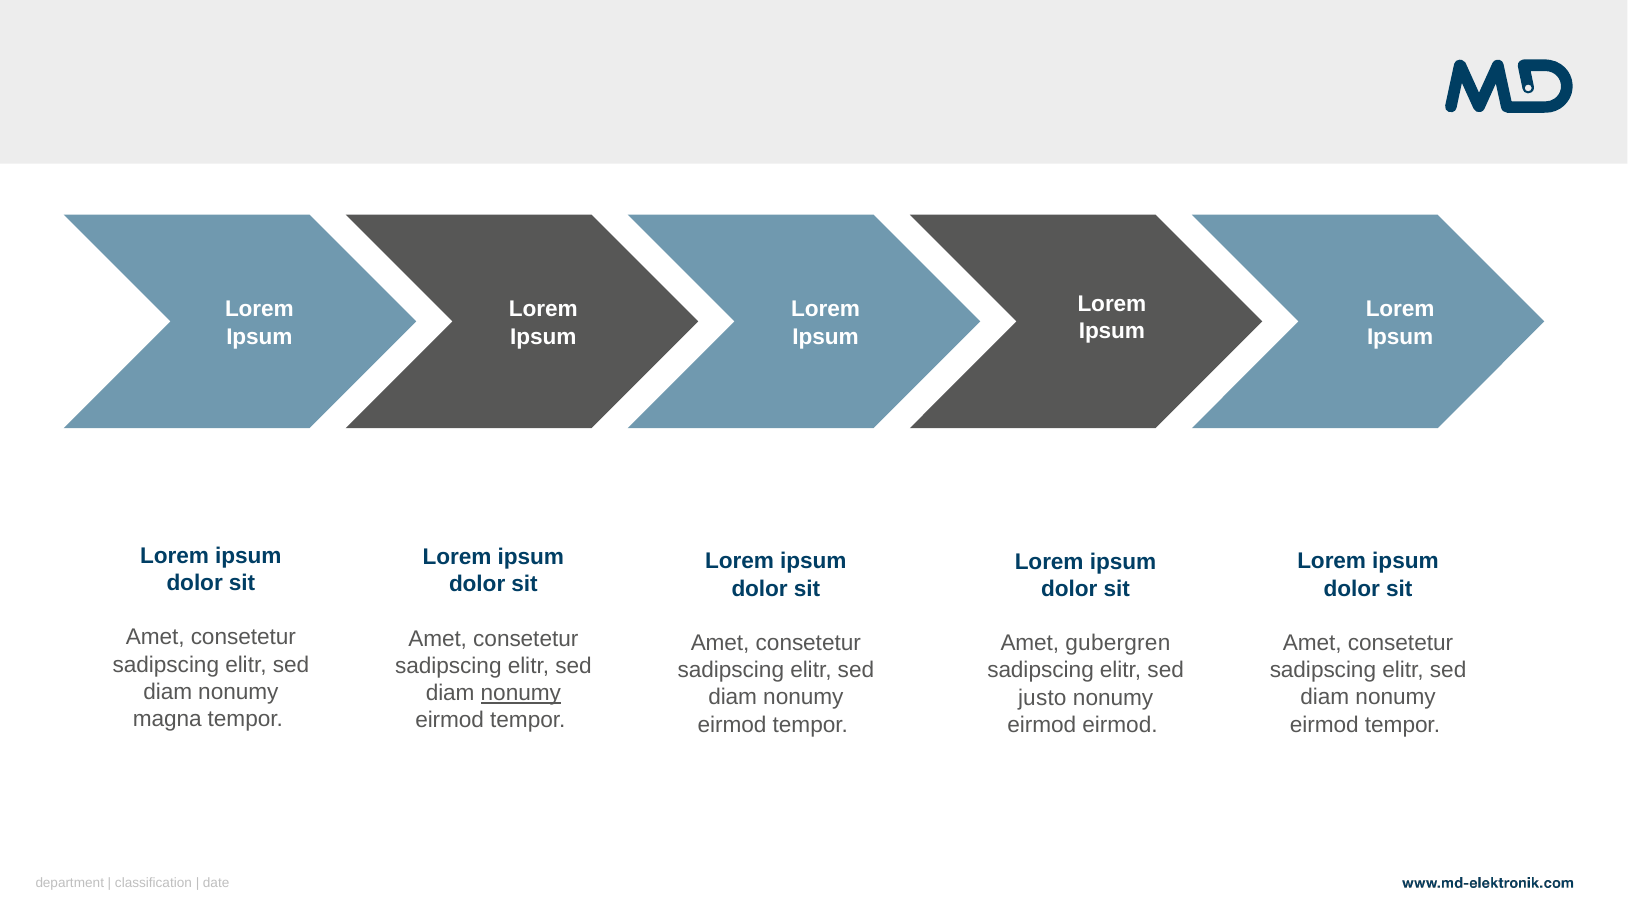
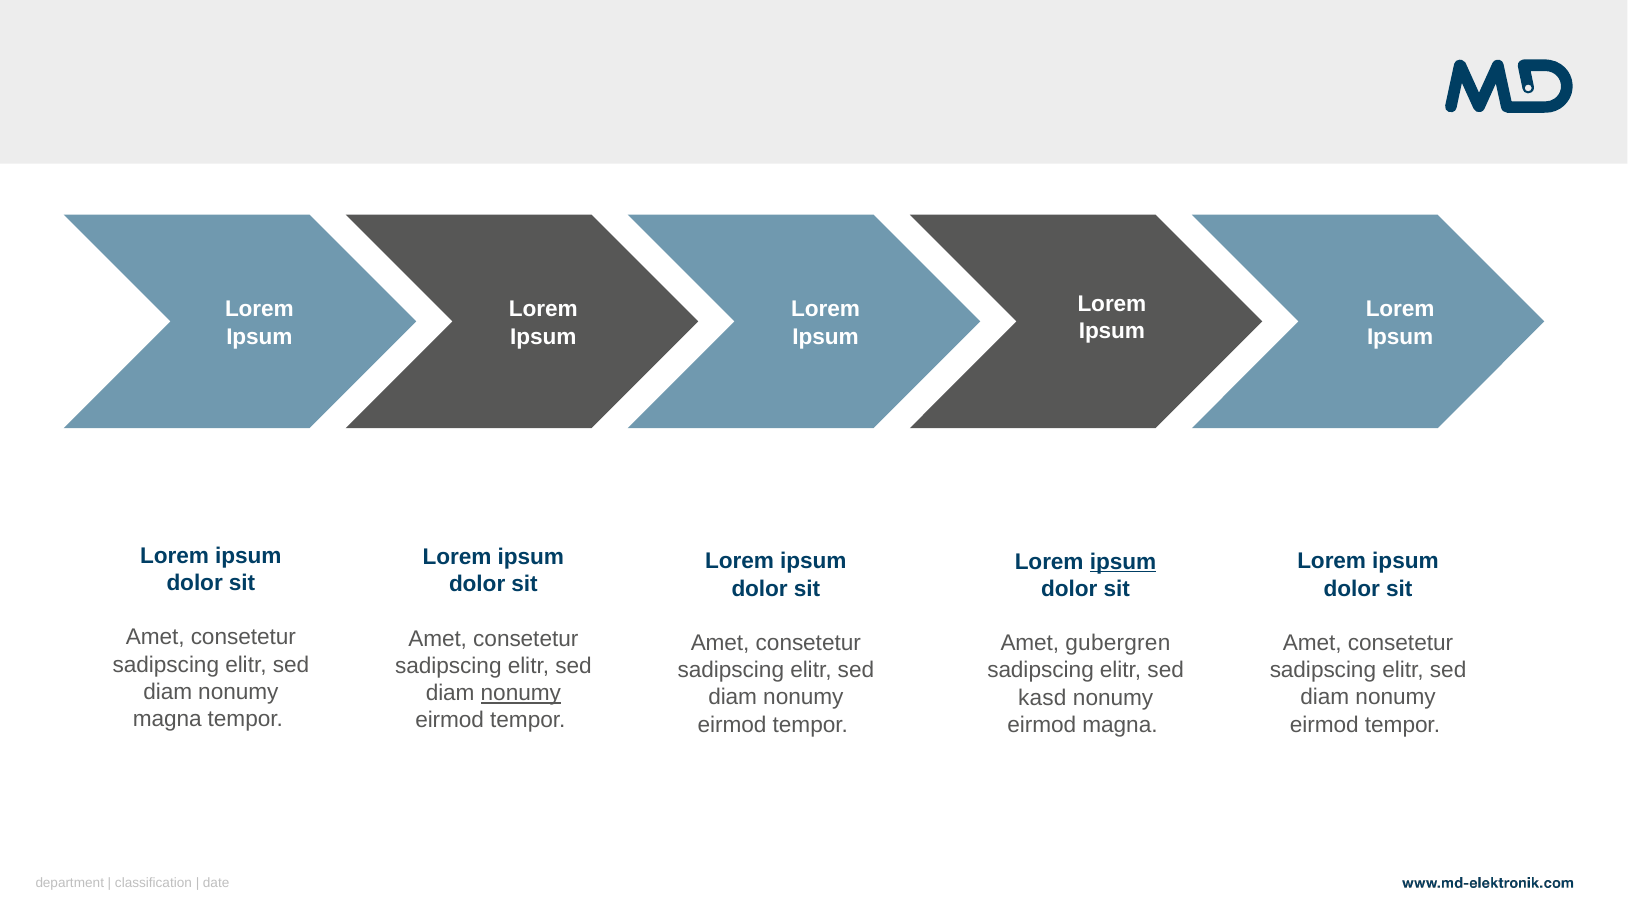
ipsum underline: none -> present (1123, 562)
justo: justo -> kasd (1042, 698)
eirmod eirmod: eirmod -> magna (1120, 725)
